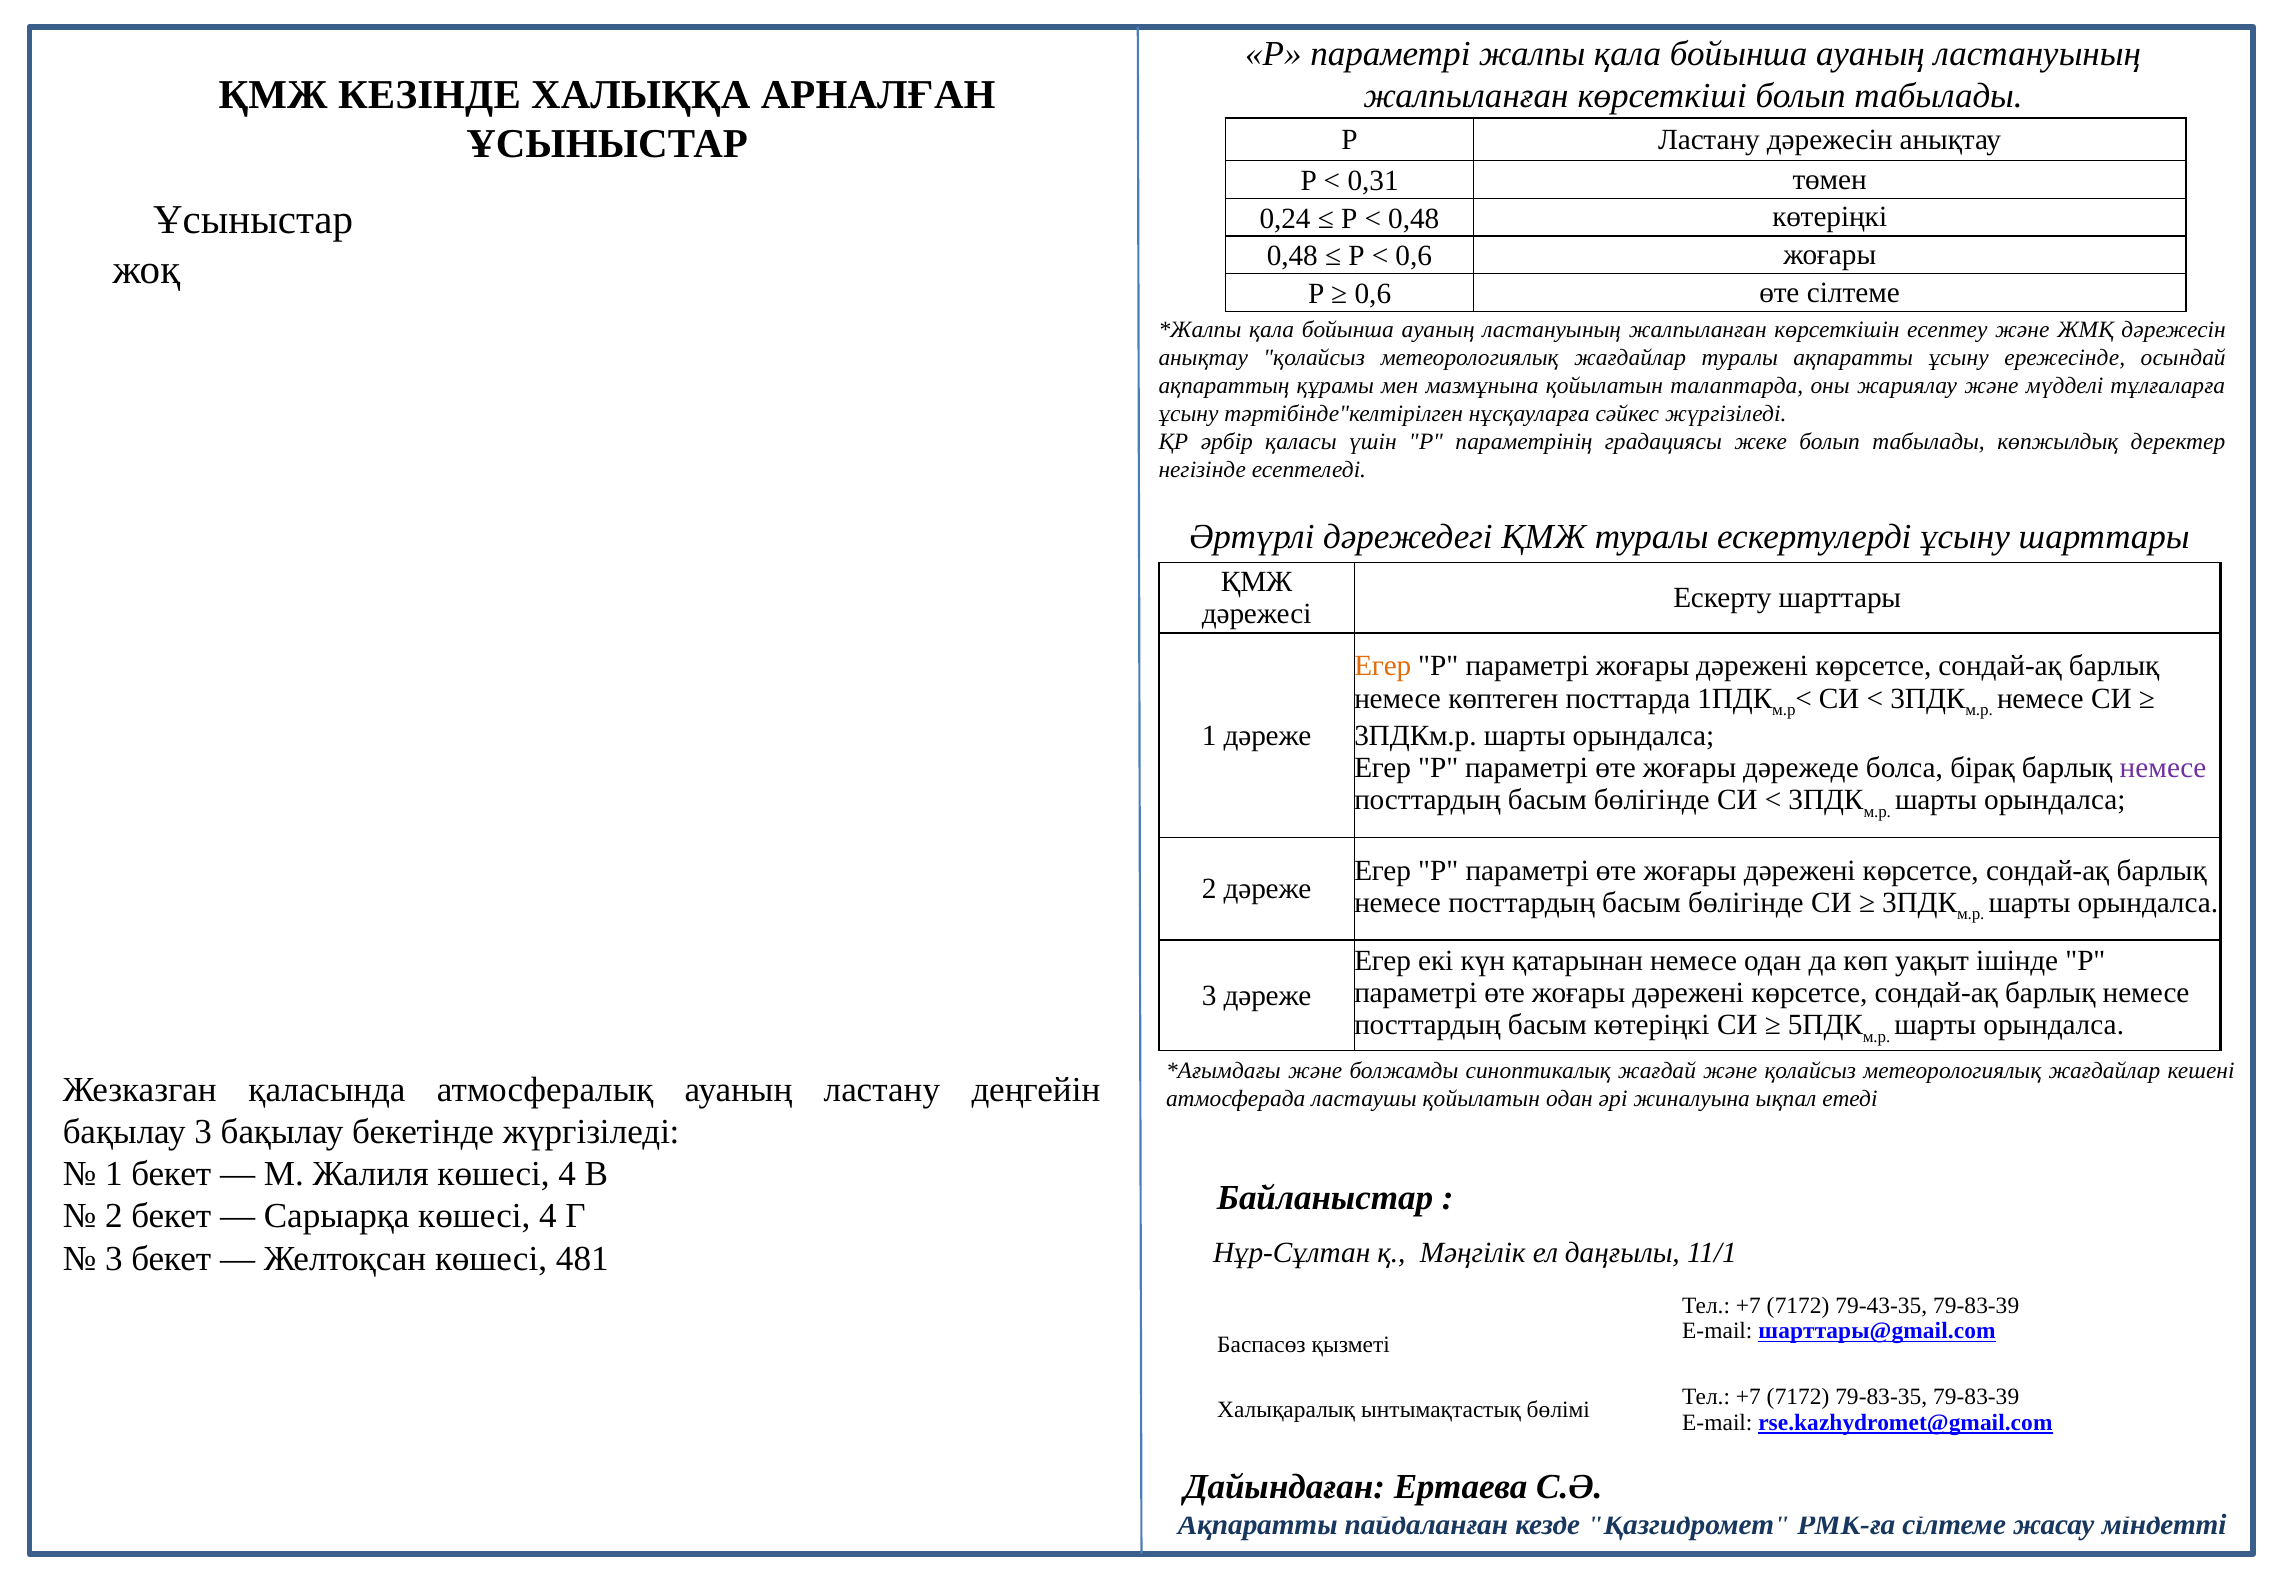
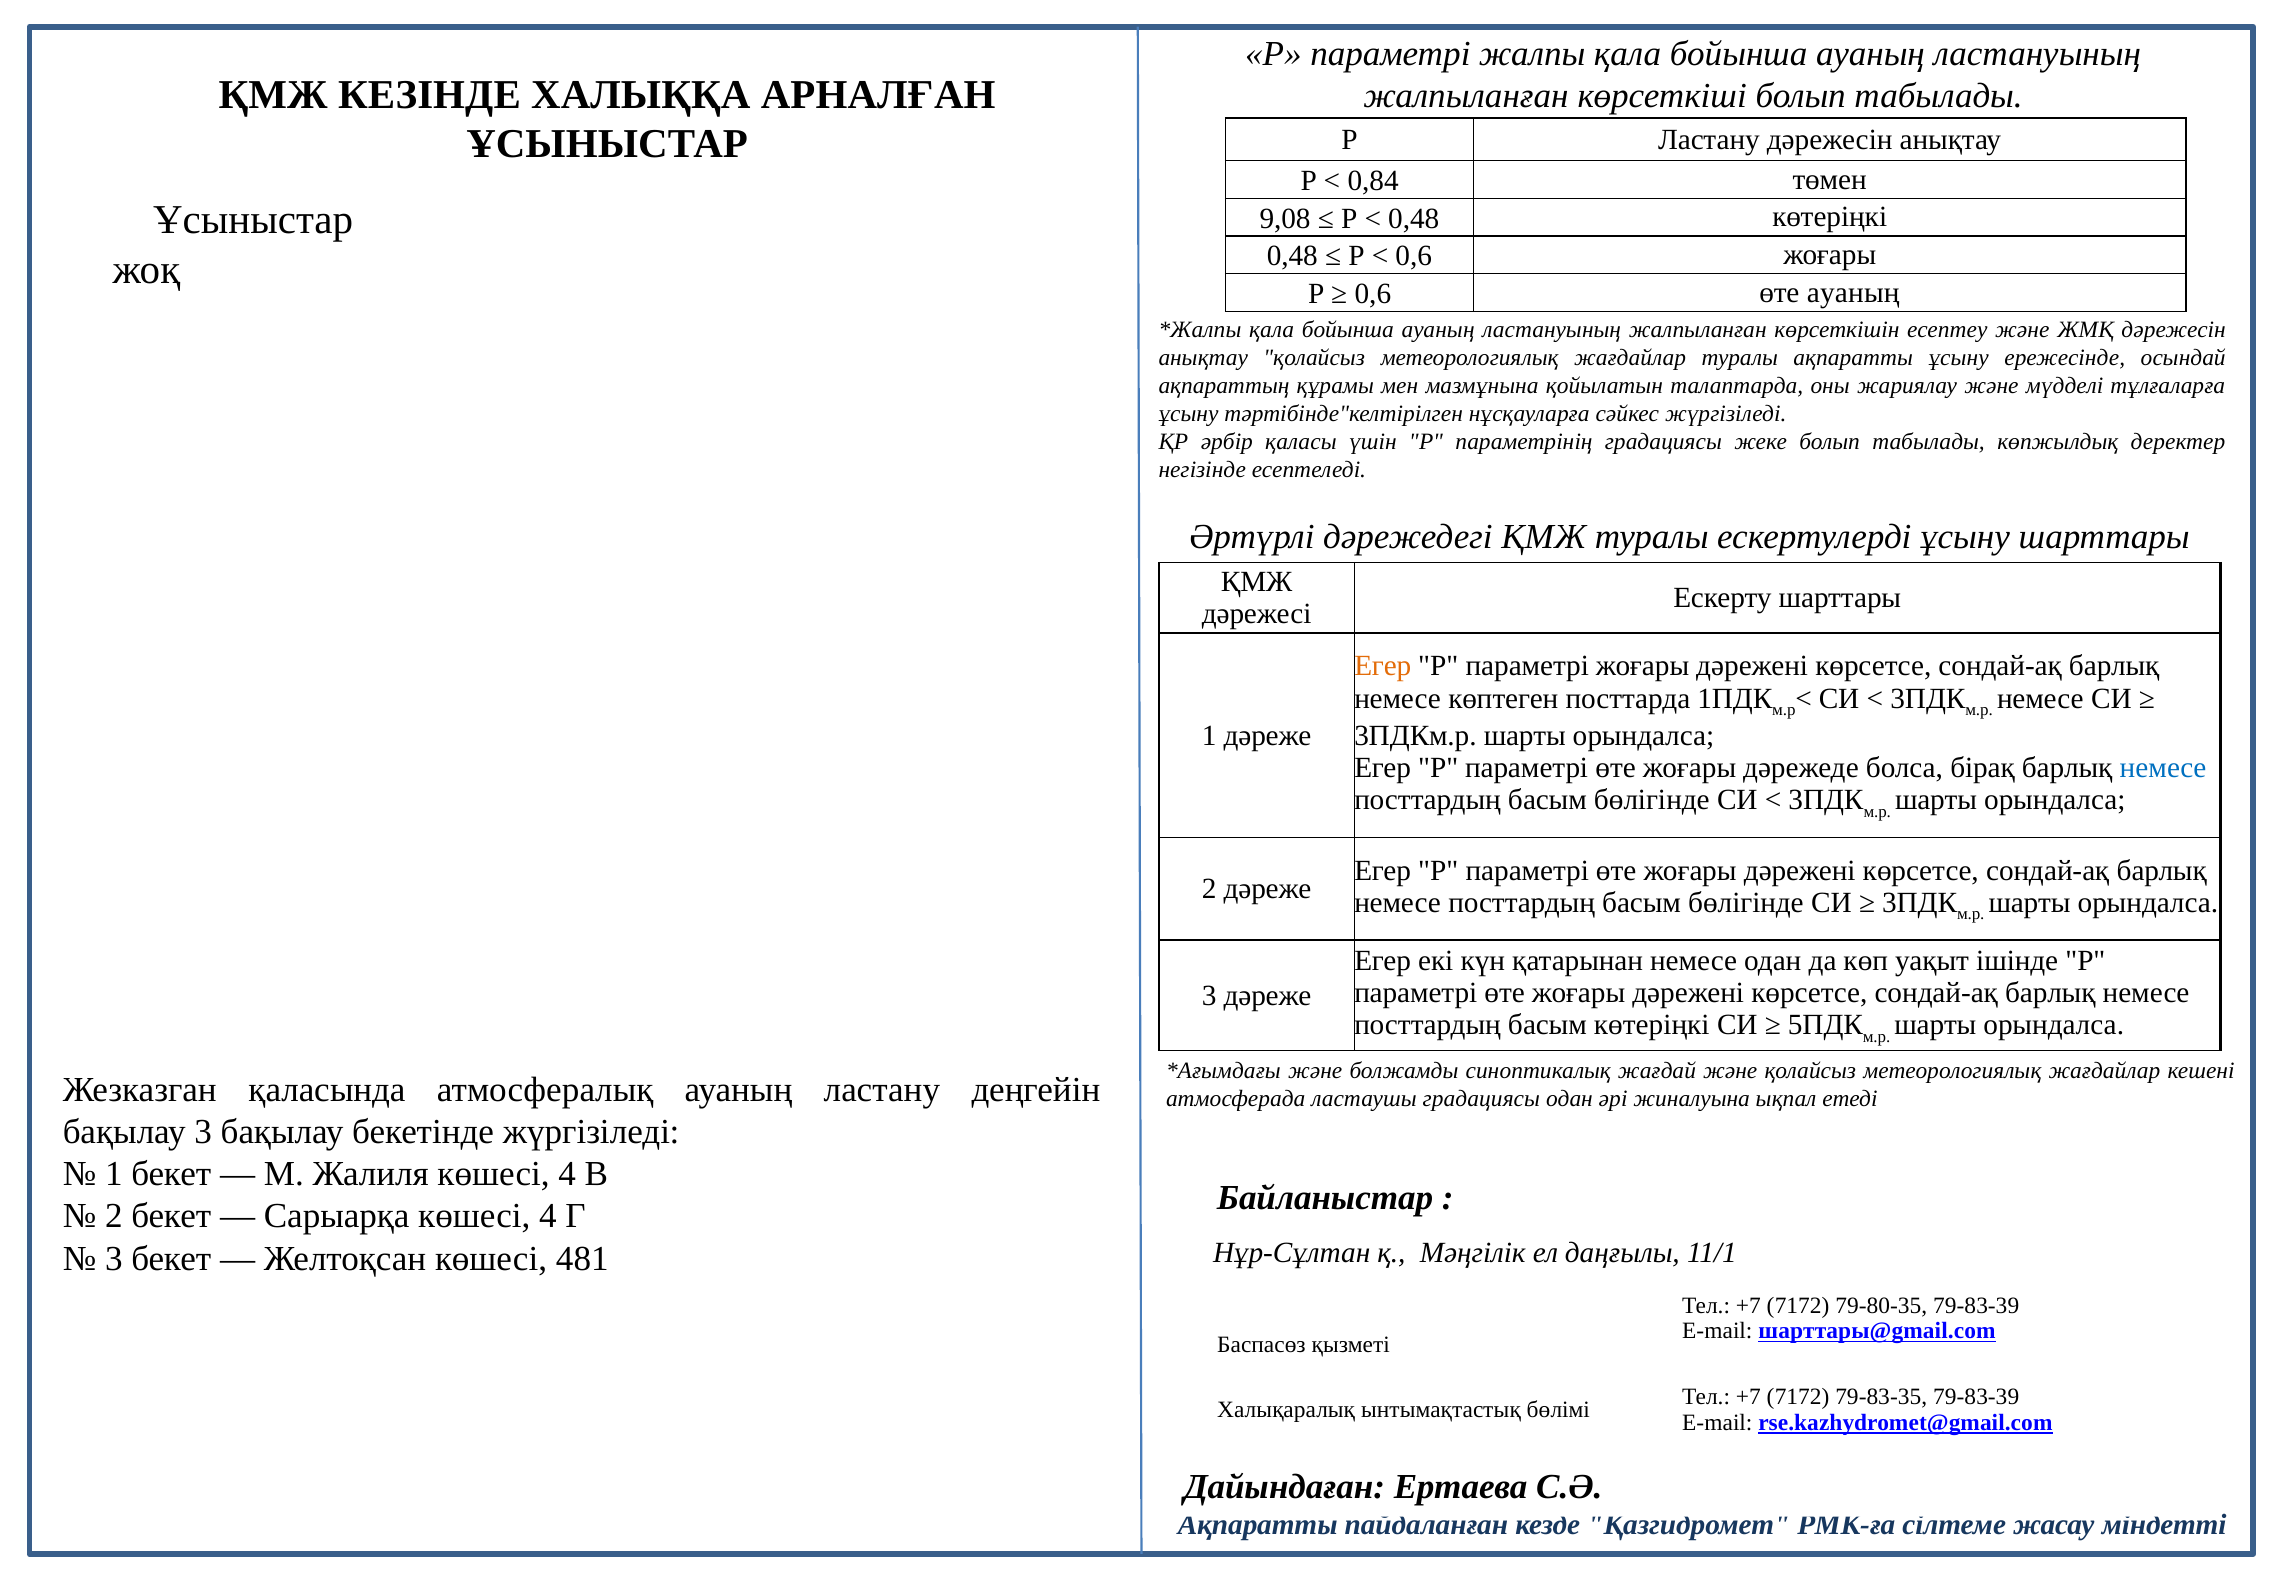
0,31: 0,31 -> 0,84 (1373, 181)
0,24: 0,24 -> 9,08 (1285, 218)
өте сілтеме: сілтеме -> ауаның (1853, 293)
немесе colour: purple -> blue (2163, 767)
ластаушы қойылатын: қойылатын -> градациясы (1481, 1099)
79-43-35: 79-43-35 -> 79-80-35 (1881, 1305)
